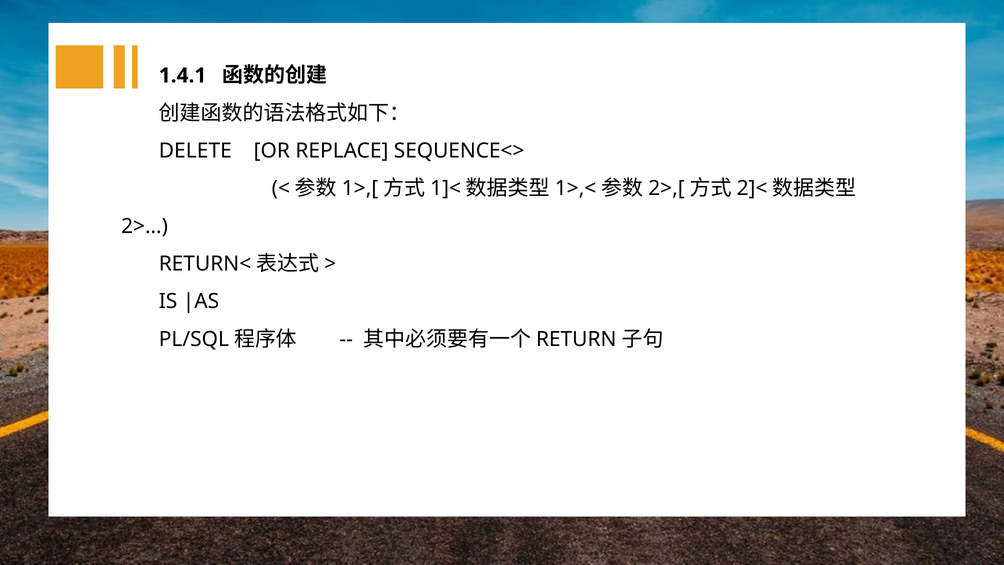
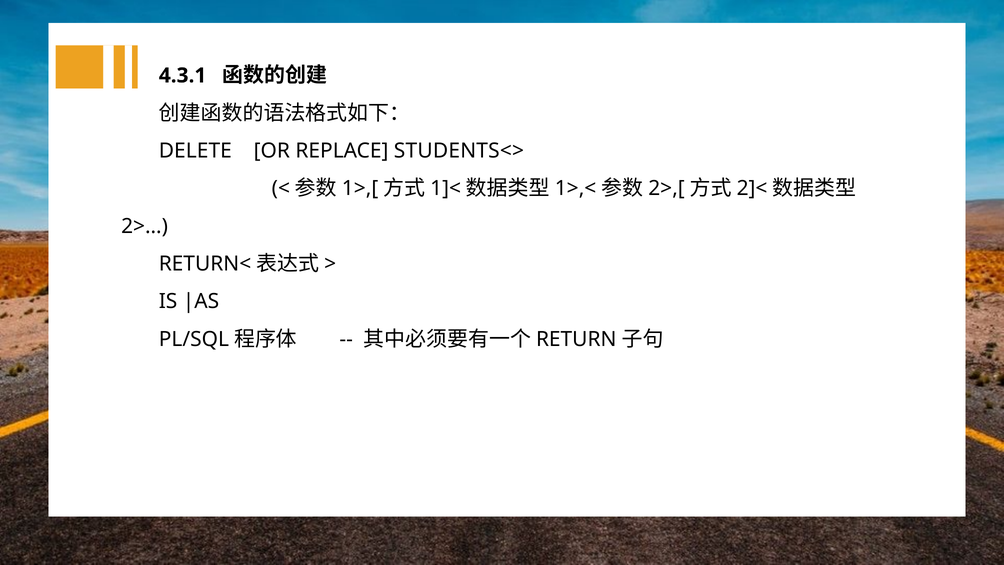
1.4.1: 1.4.1 -> 4.3.1 (183, 75)
SEQUENCE<>: SEQUENCE<> -> STUDENTS<> (459, 151)
